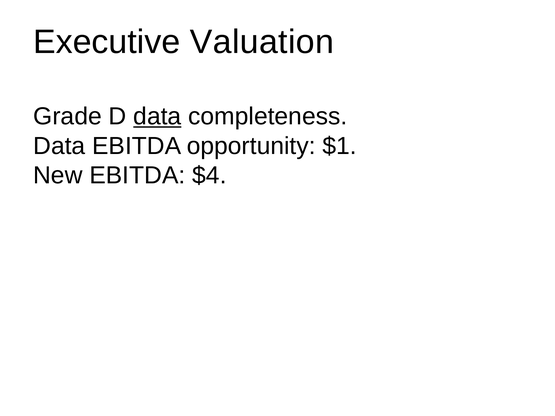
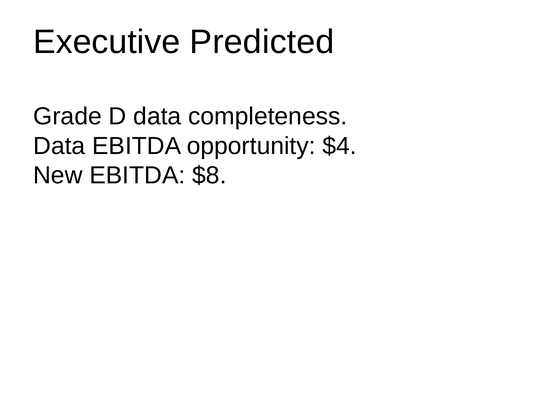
Valuation: Valuation -> Predicted (262, 42)
data underline: present -> none (157, 116)
$1: $1 -> $4 (340, 146)
$4: $4 -> $8 (209, 176)
